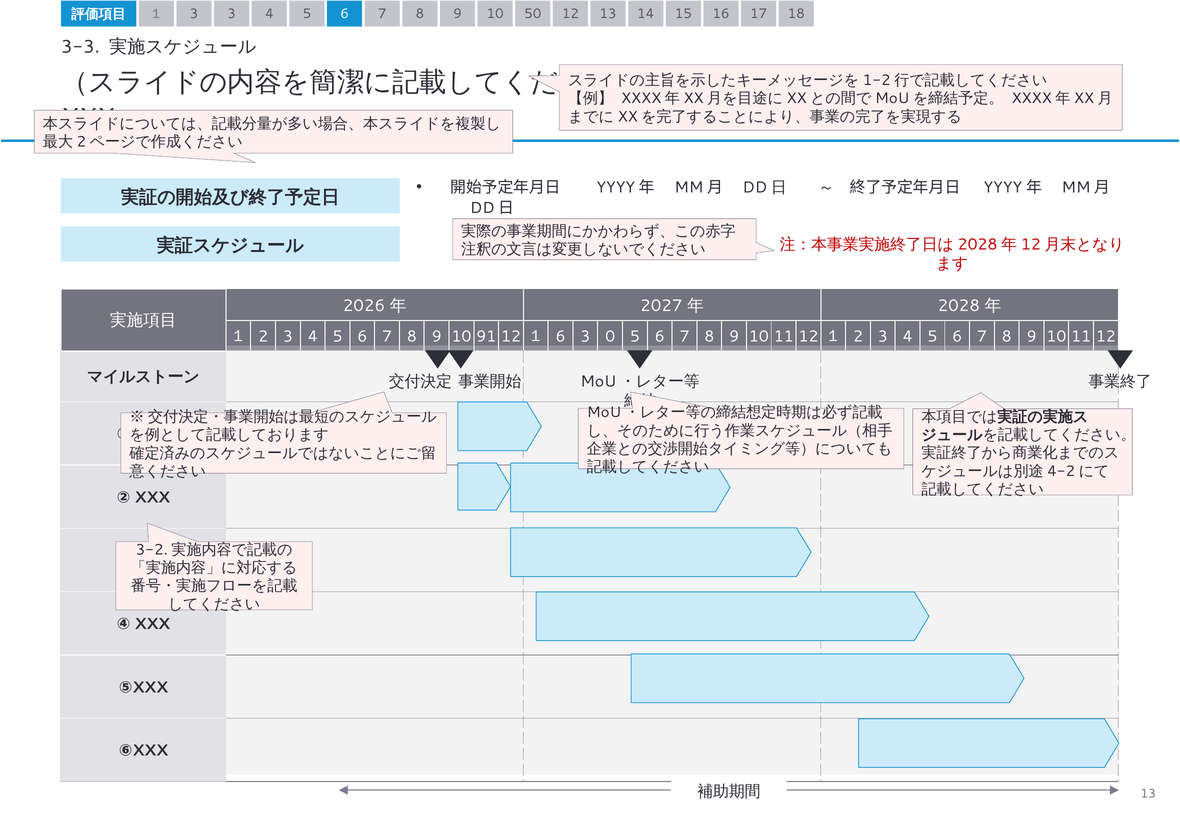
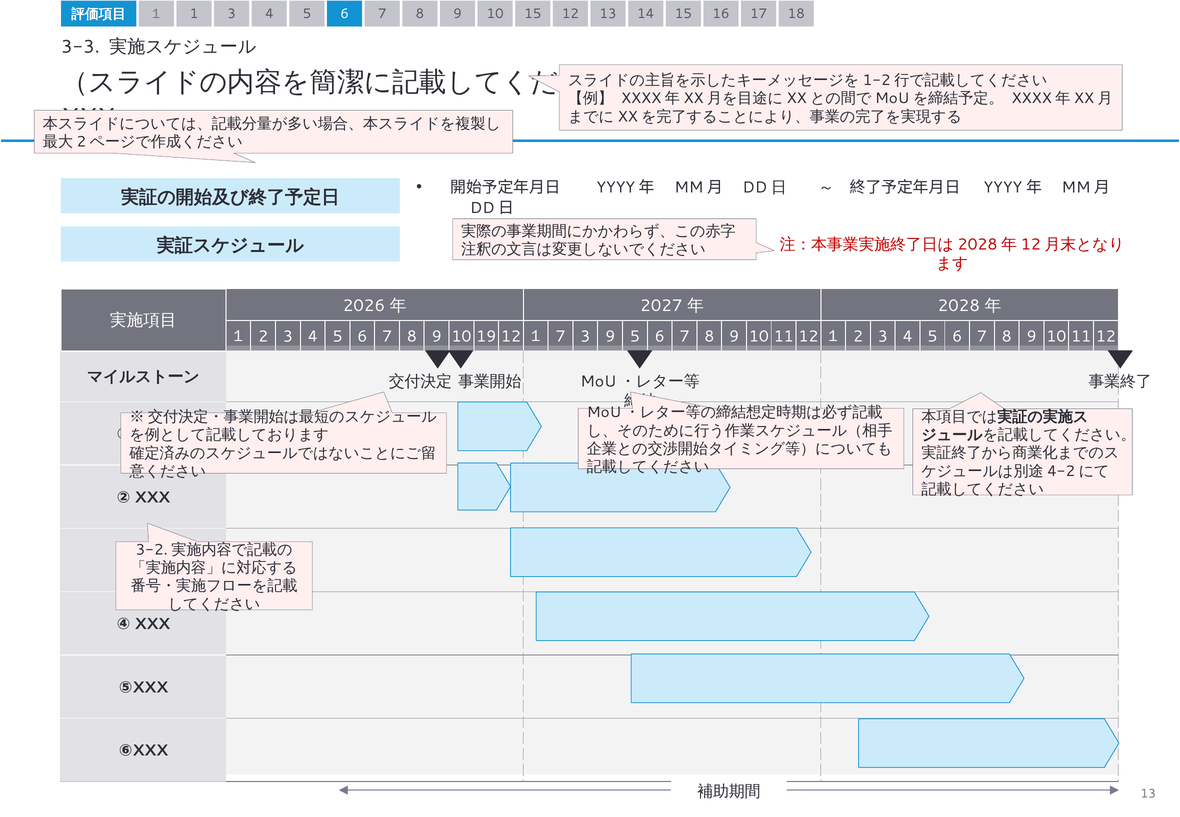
１ 3: 3 -> 1 (194, 14)
10 50: 50 -> 15 (533, 14)
91: 91 -> 19 (486, 337)
１ 6: 6 -> 7 (561, 337)
3 0: 0 -> 9 (610, 337)
